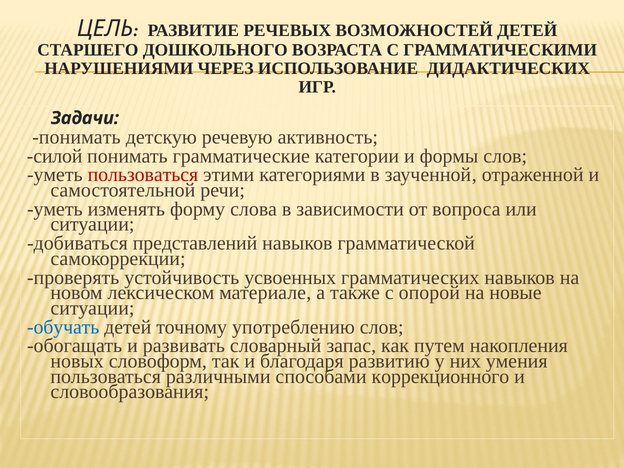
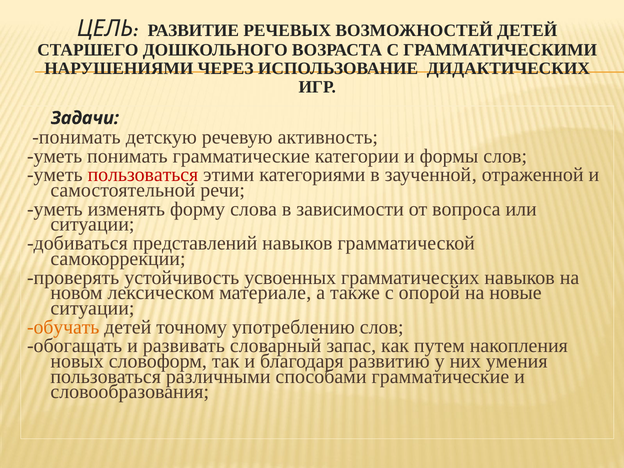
силой: силой -> уметь (55, 156)
обучать colour: blue -> orange (63, 327)
способами коррекционного: коррекционного -> грамматические (440, 376)
